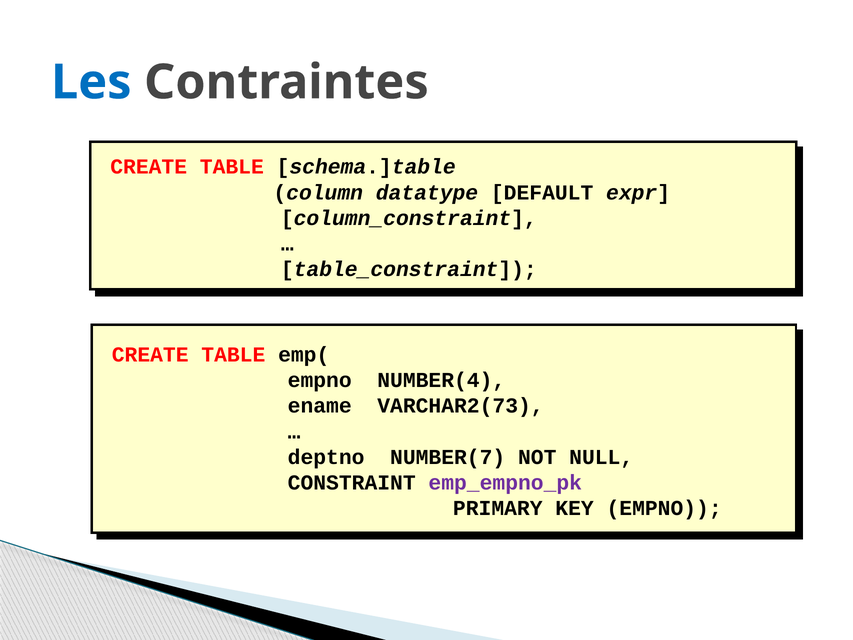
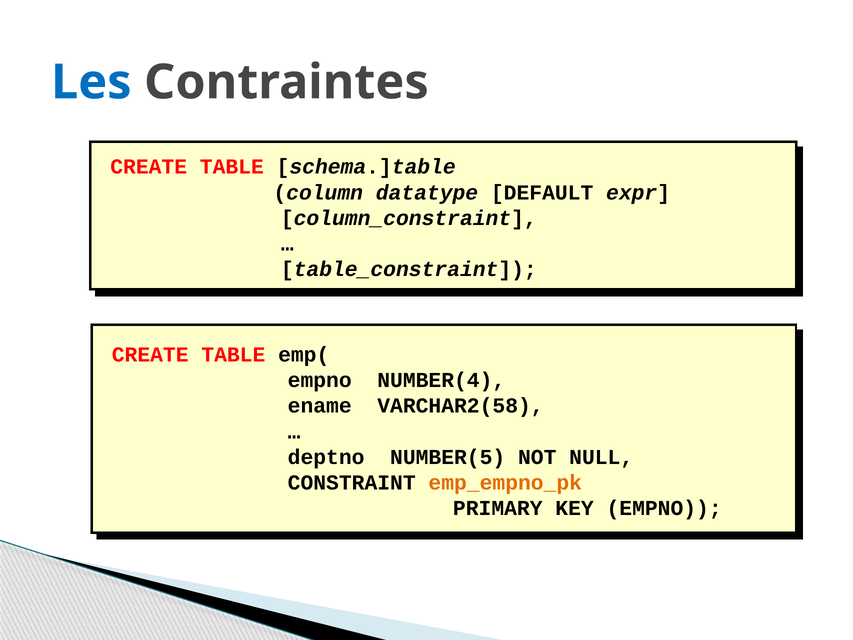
VARCHAR2(73: VARCHAR2(73 -> VARCHAR2(58 (460, 406)
NUMBER(7: NUMBER(7 -> NUMBER(5 (448, 457)
emp_empno_pk colour: purple -> orange (505, 482)
